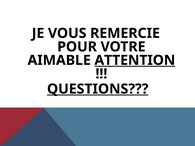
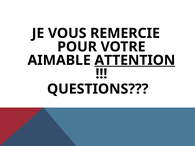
QUESTIONS underline: present -> none (98, 89)
